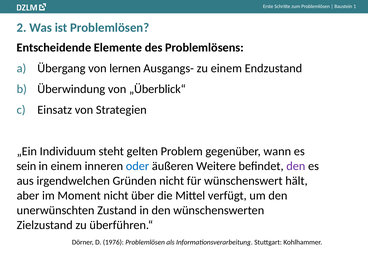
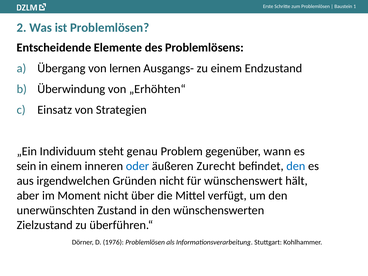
„Überblick“: „Überblick“ -> „Erhöhten“ (157, 89)
gelten: gelten -> genau (142, 151)
Weitere: Weitere -> Zurecht (216, 166)
den colour: purple -> blue (296, 166)
